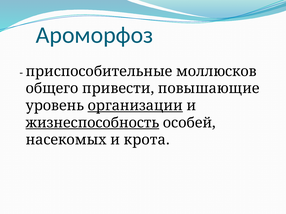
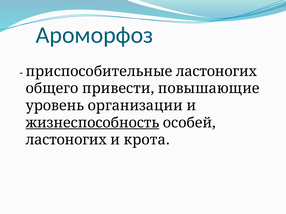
приспособительные моллюсков: моллюсков -> ластоногих (216, 72)
организации underline: present -> none (135, 106)
насекомых: насекомых -> ластоногих (66, 140)
